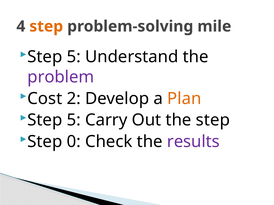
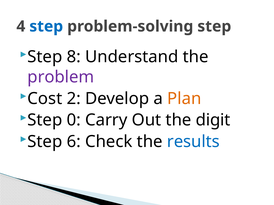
step colour: orange -> blue (46, 26)
problem-solving mile: mile -> step (214, 26)
5: 5 -> 8 (74, 57)
5: 5 -> 0 (74, 120)
the step: step -> digit (213, 120)
0: 0 -> 6 (74, 142)
results colour: purple -> blue (193, 142)
